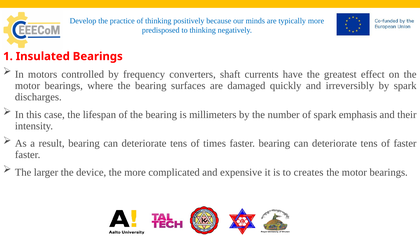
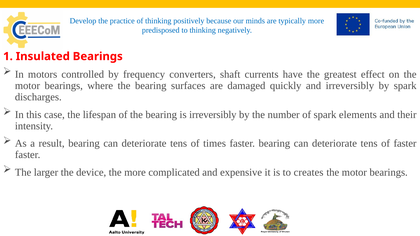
is millimeters: millimeters -> irreversibly (213, 115)
emphasis: emphasis -> elements (358, 115)
